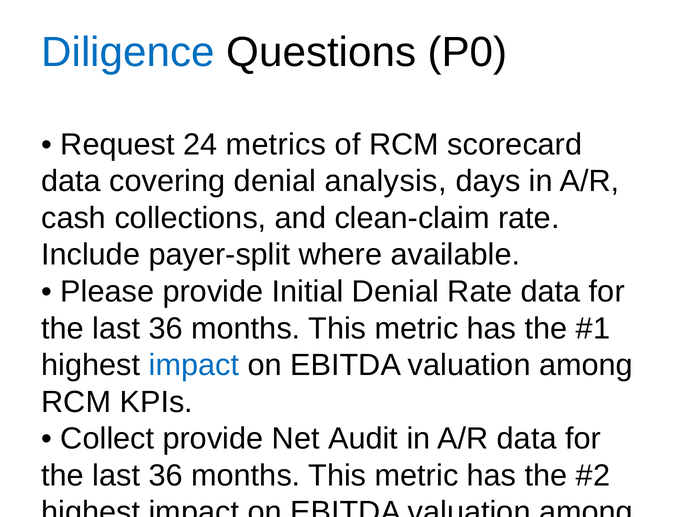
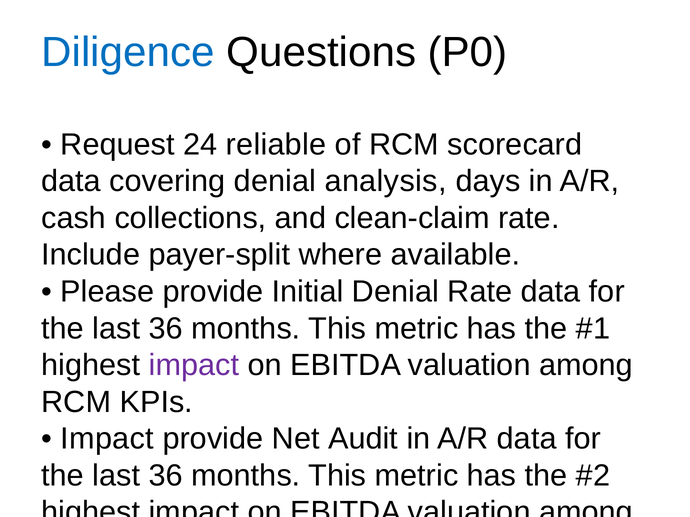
metrics: metrics -> reliable (276, 145)
impact colour: blue -> purple (194, 366)
Collect: Collect -> Impact (107, 439)
